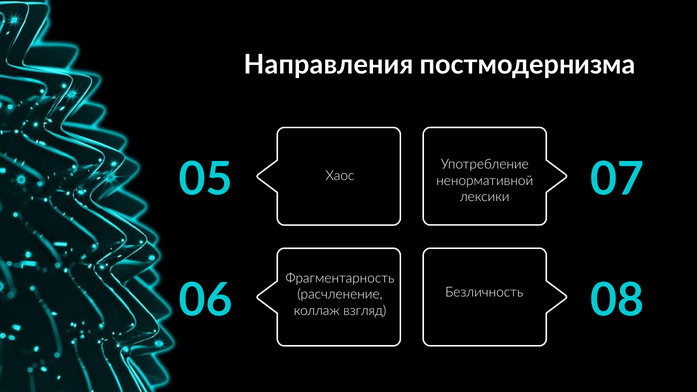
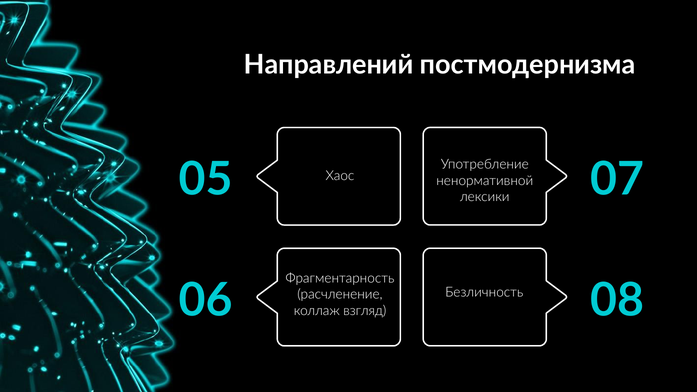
Направления: Направления -> Направлений (329, 65)
